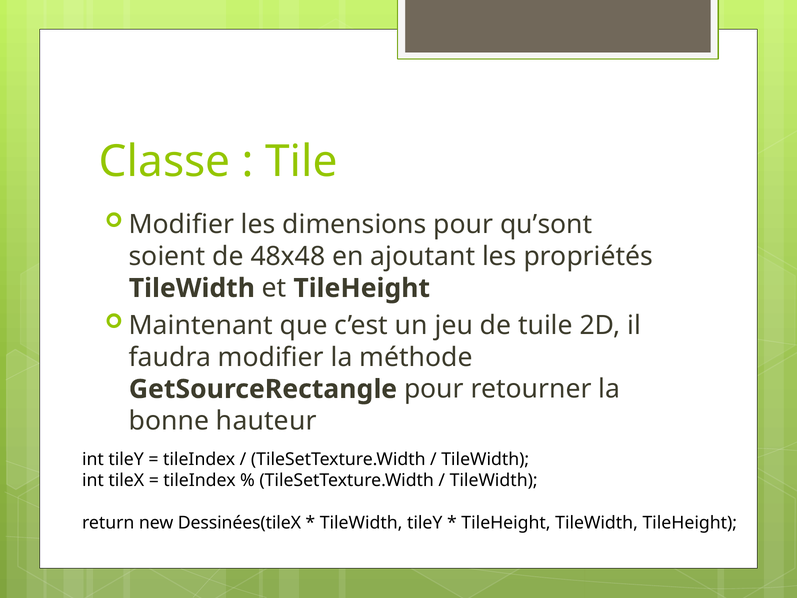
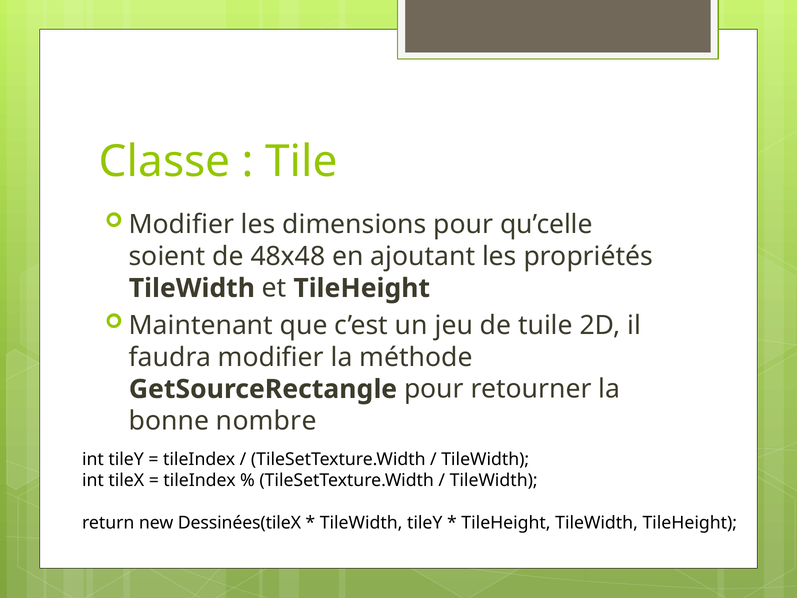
qu’sont: qu’sont -> qu’celle (546, 224)
hauteur: hauteur -> nombre (266, 421)
